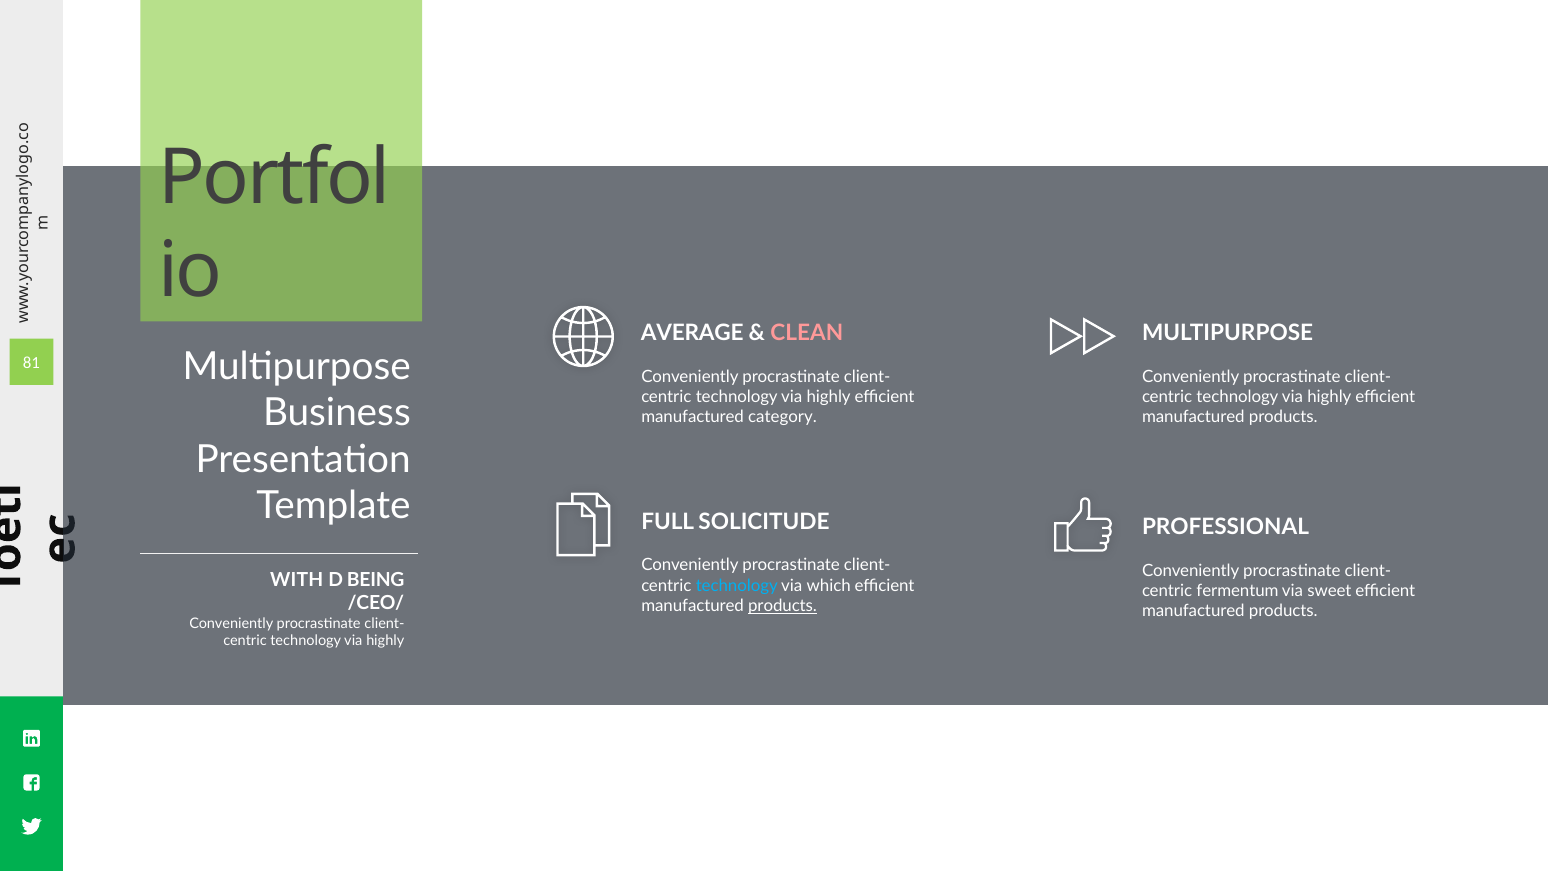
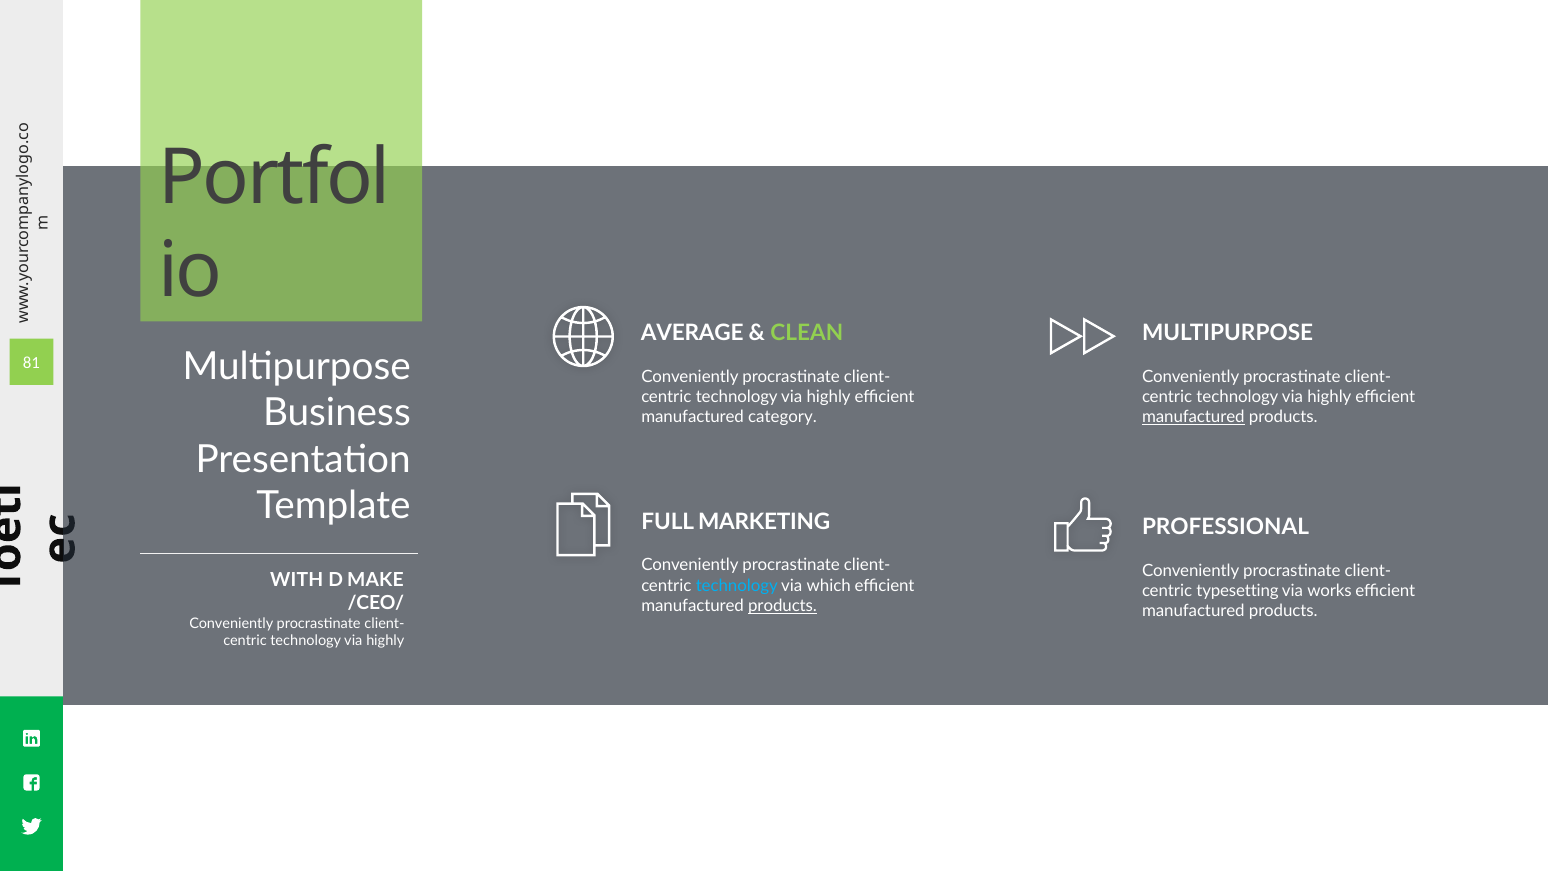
CLEAN colour: pink -> light green (807, 333)
manufactured underline: none -> present (1193, 417)
SOLICITUDE: SOLICITUDE -> MARKETING (764, 521)
BEING: BEING -> MAKE (375, 580)
fermentum: fermentum -> typesetting (1238, 591)
sweet: sweet -> works (1329, 591)
